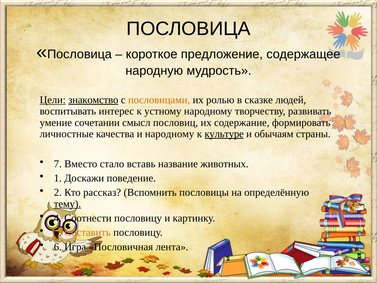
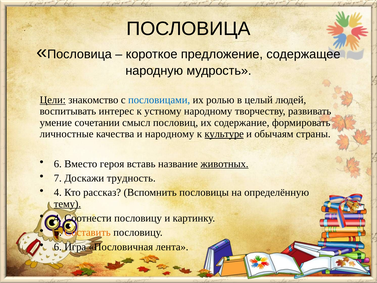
знакомство underline: present -> none (93, 100)
пословицами colour: orange -> blue (159, 100)
сказке: сказке -> целый (259, 100)
7: 7 -> 6 (58, 164)
стало: стало -> героя (112, 164)
животных underline: none -> present (224, 164)
1: 1 -> 7 (58, 178)
поведение: поведение -> трудность (131, 178)
2: 2 -> 4 (58, 192)
